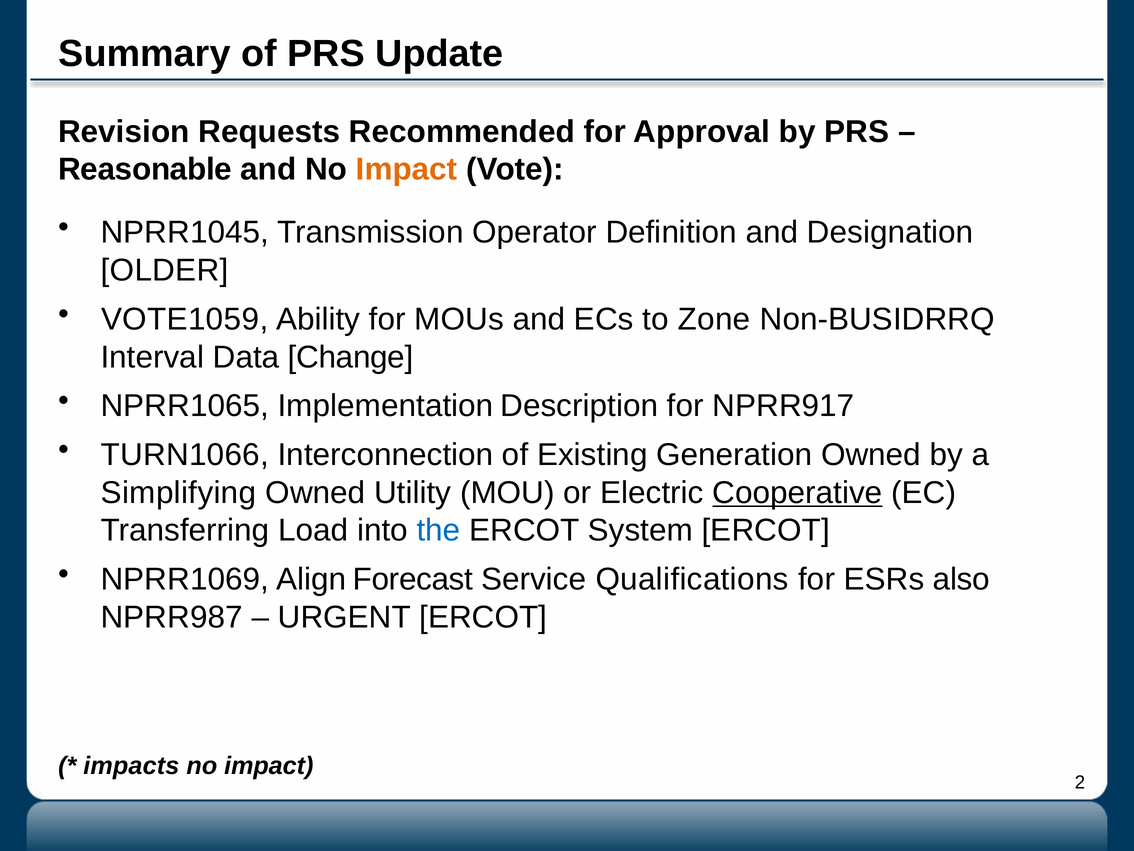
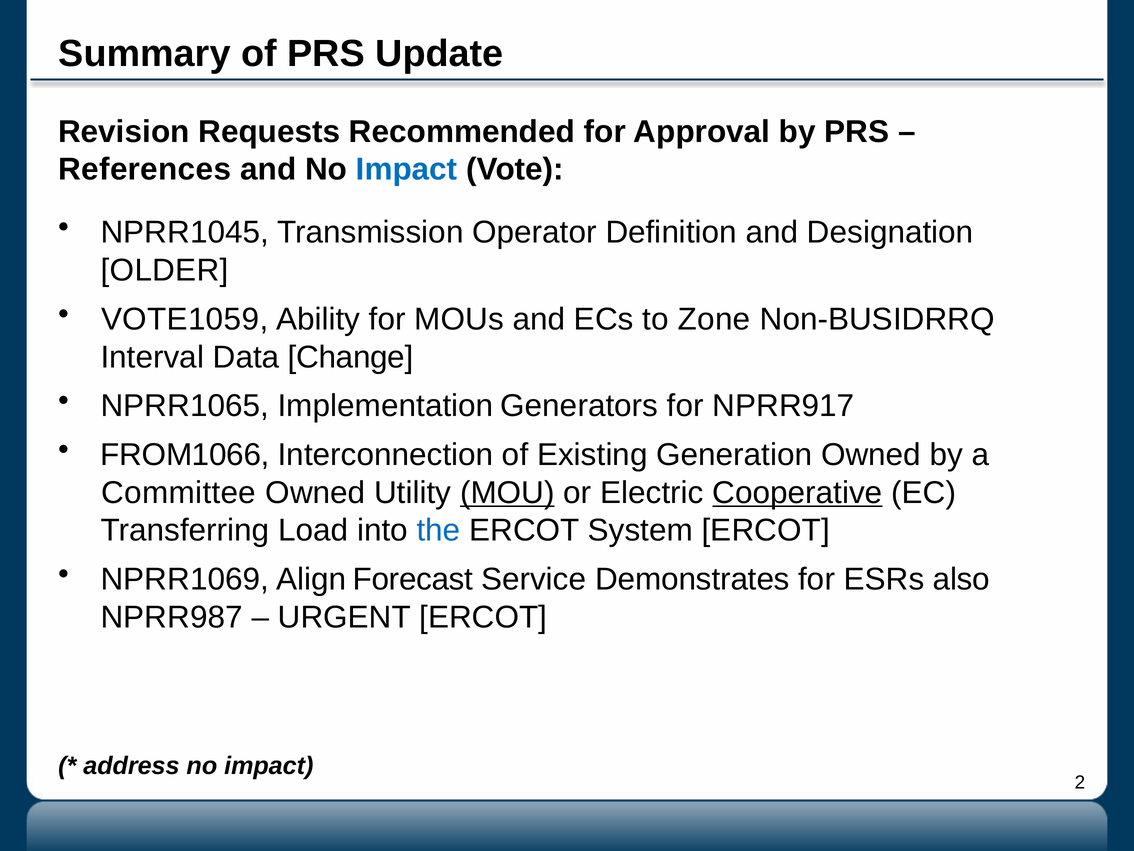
Reasonable: Reasonable -> References (145, 169)
Impact colour: orange -> blue (407, 169)
Description: Description -> Generators (579, 406)
TURN1066: TURN1066 -> FROM1066 (185, 455)
Simplifying: Simplifying -> Committee (179, 492)
MOU underline: none -> present (507, 492)
Qualifications: Qualifications -> Demonstrates (692, 579)
impacts: impacts -> address (131, 766)
